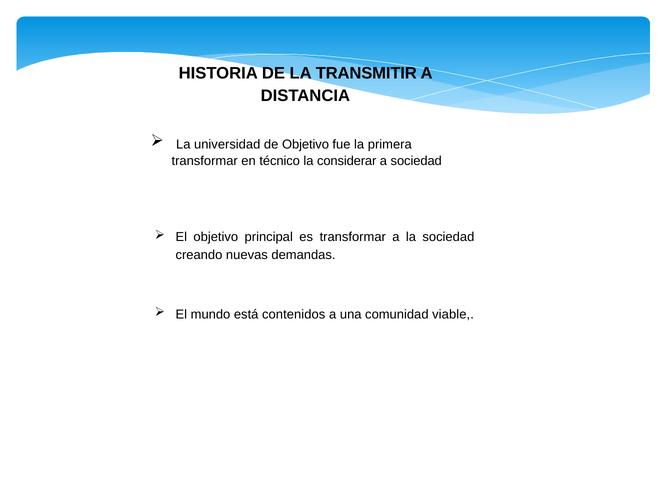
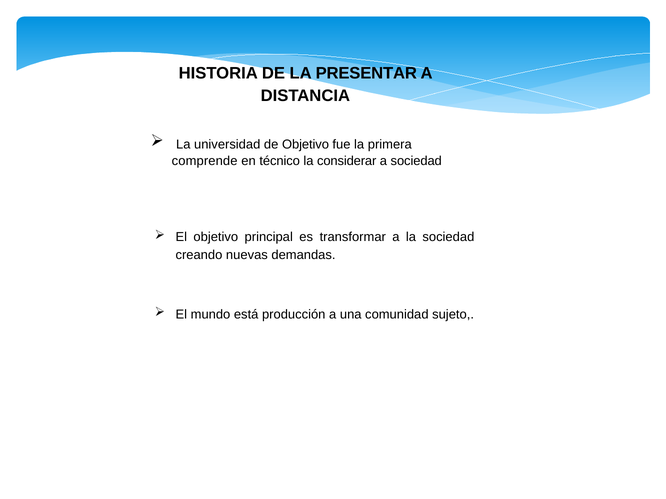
TRANSMITIR: TRANSMITIR -> PRESENTAR (366, 73)
transformar: transformar -> comprende (205, 161)
contenidos: contenidos -> producción (294, 315)
viable: viable -> sujeto (453, 315)
